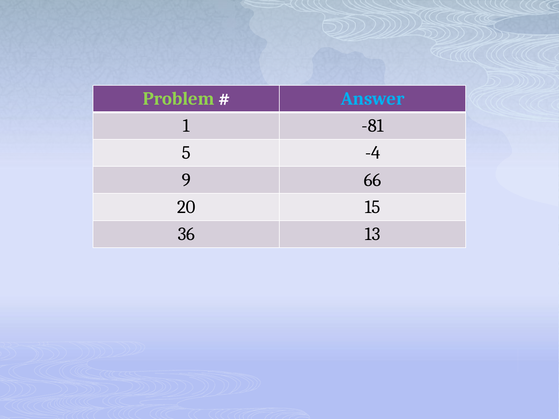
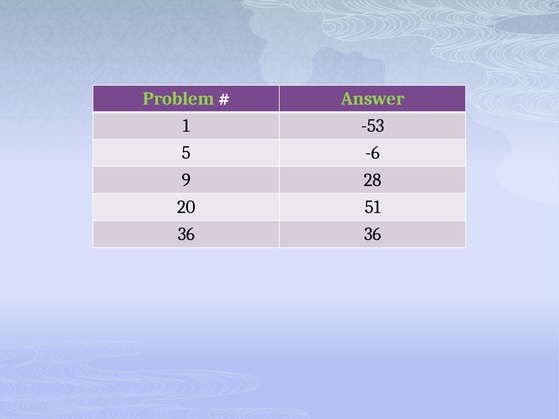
Answer colour: light blue -> light green (373, 99)
-81: -81 -> -53 (373, 126)
-4: -4 -> -6 (373, 153)
66: 66 -> 28 (373, 180)
15: 15 -> 51 (373, 207)
36 13: 13 -> 36 (373, 234)
